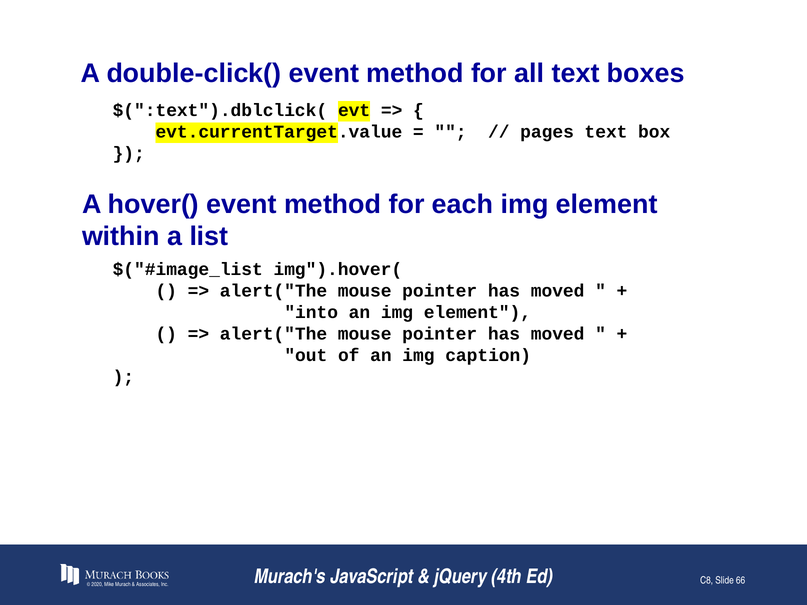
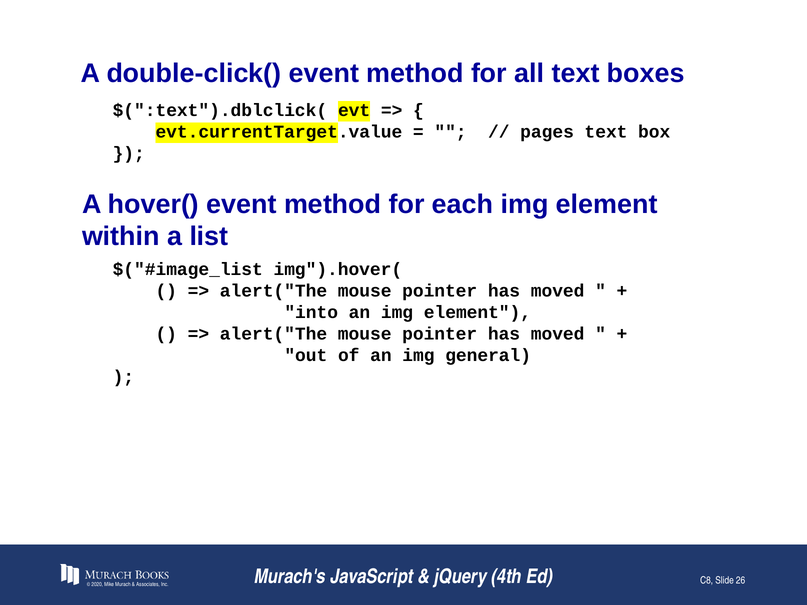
caption: caption -> general (488, 356)
66: 66 -> 26 (741, 581)
